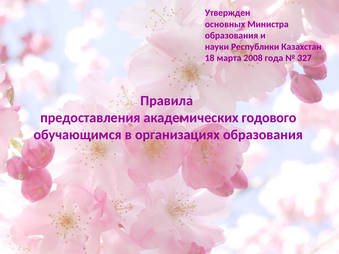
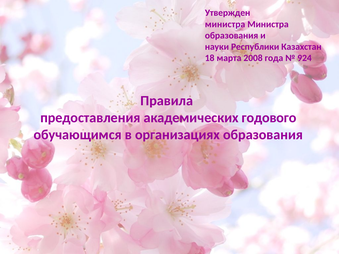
основных: основных -> министра (225, 24)
327: 327 -> 924 (305, 58)
